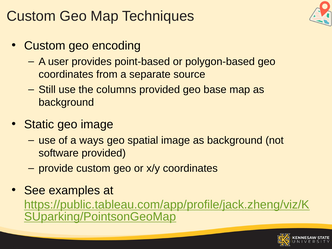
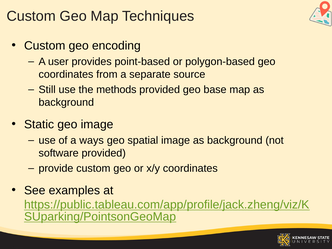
columns: columns -> methods (116, 90)
